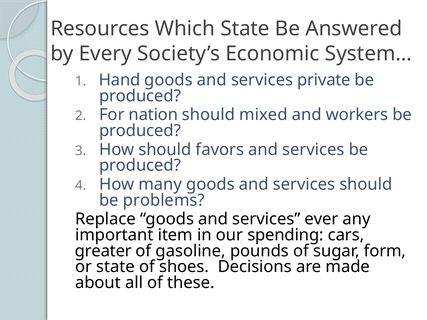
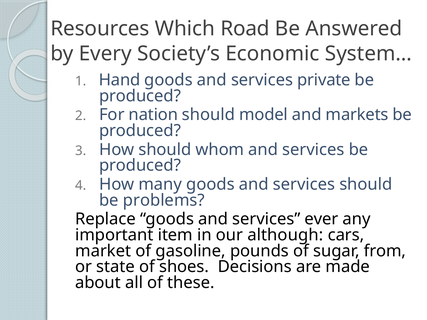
Which State: State -> Road (245, 29)
mixed: mixed -> model (263, 115)
workers: workers -> markets (357, 115)
favors: favors -> whom (220, 150)
spending: spending -> although (285, 235)
greater: greater -> market (103, 251)
form: form -> from (385, 251)
